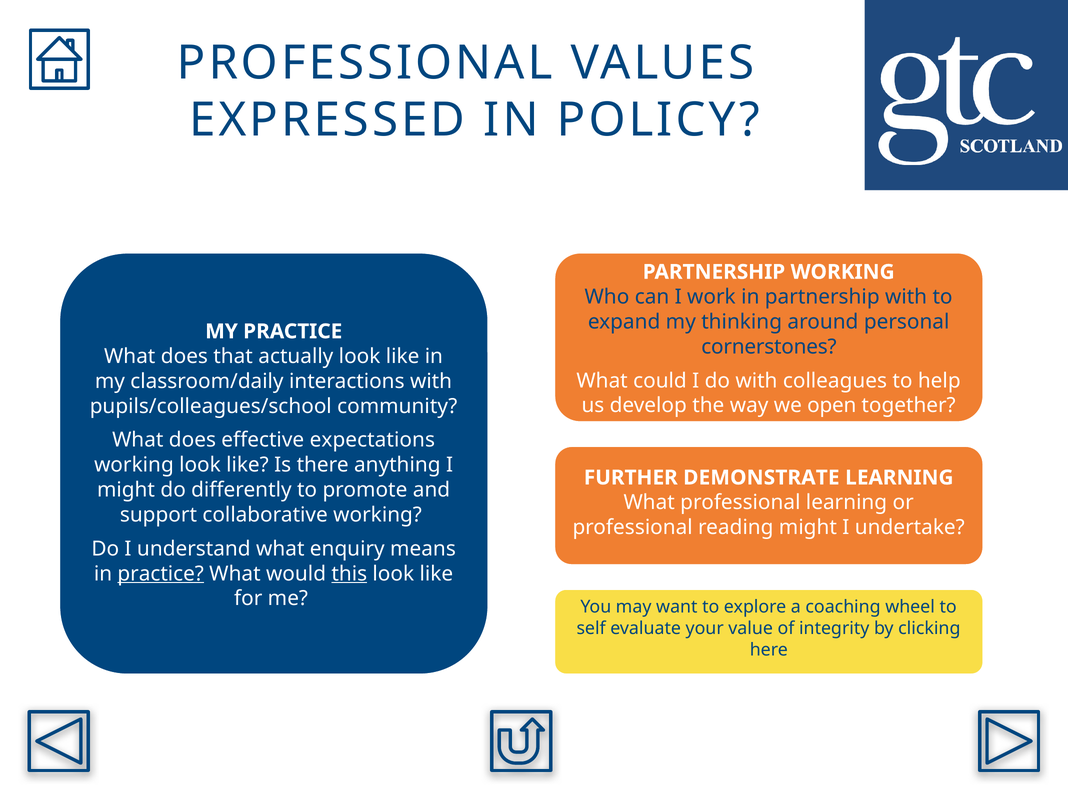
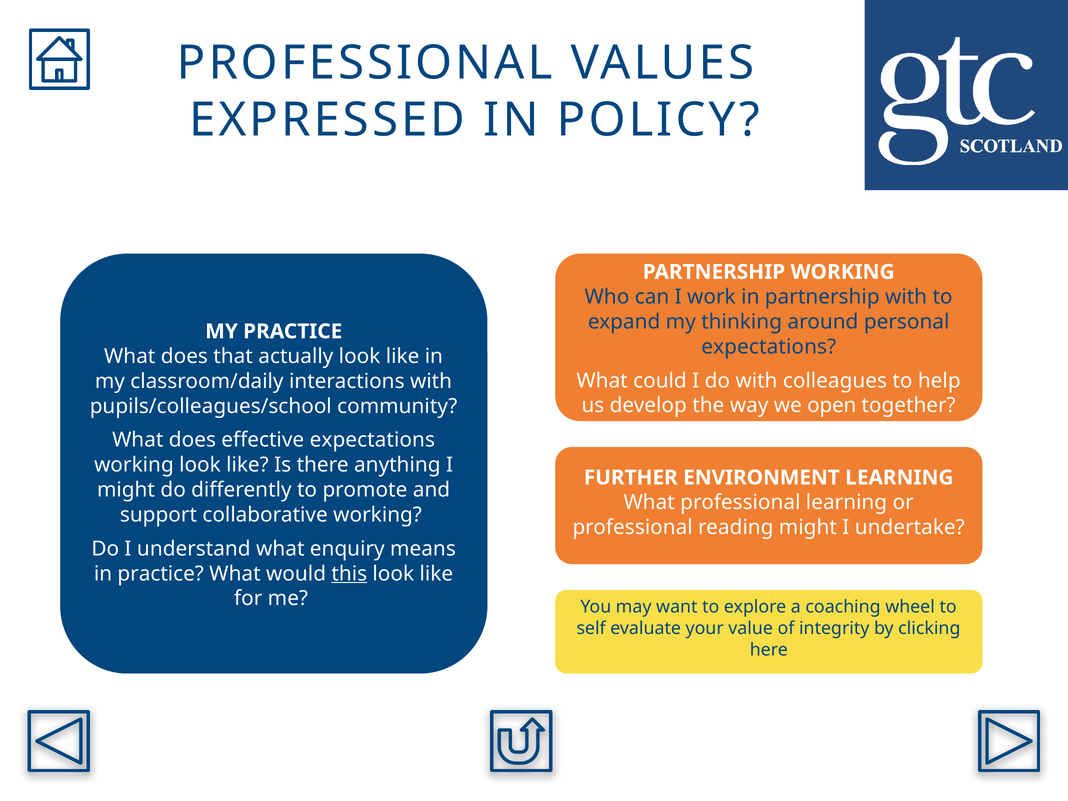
cornerstones: cornerstones -> expectations (769, 347)
DEMONSTRATE: DEMONSTRATE -> ENVIRONMENT (761, 478)
practice underline: present -> none (161, 574)
